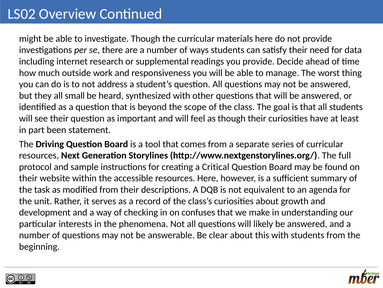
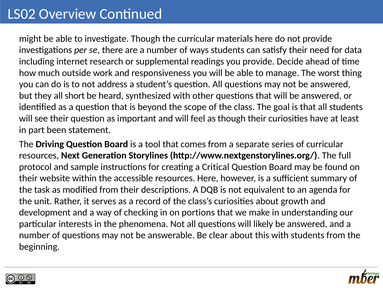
small: small -> short (75, 95)
confuses: confuses -> portions (198, 212)
